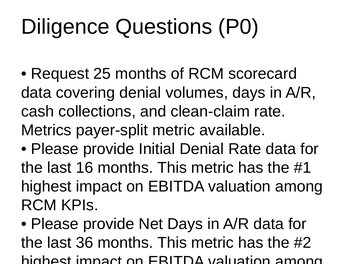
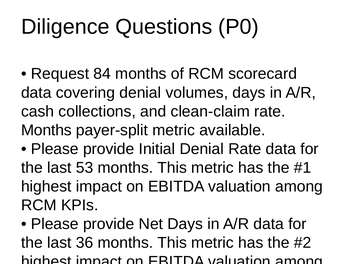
25: 25 -> 84 (102, 74)
Metrics: Metrics -> Months (46, 130)
16: 16 -> 53 (85, 168)
